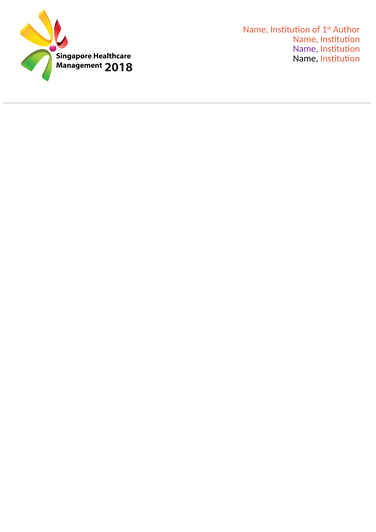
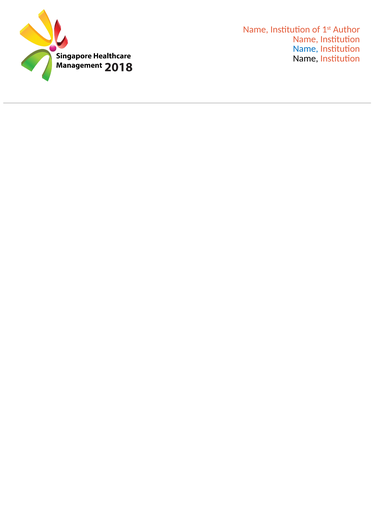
Name colour: purple -> blue (306, 49)
